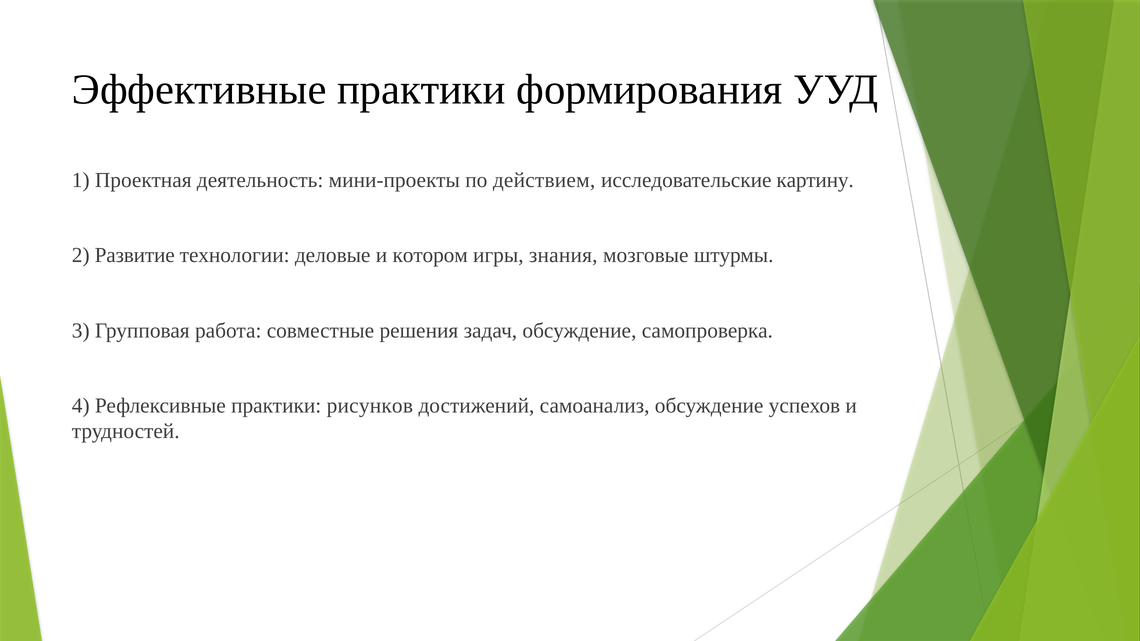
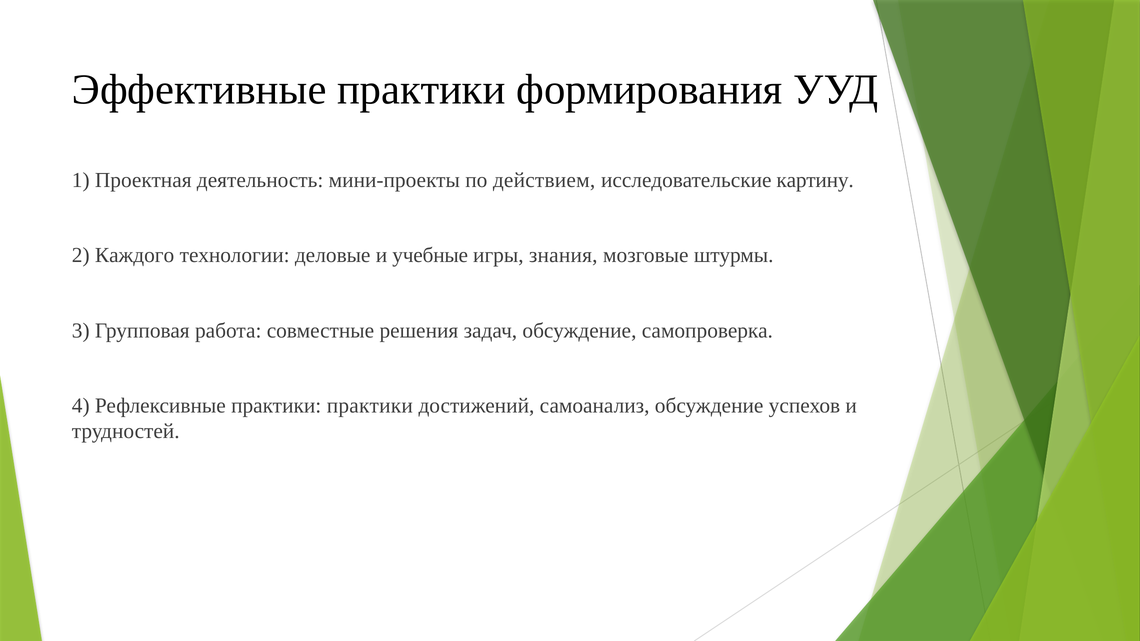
Развитие: Развитие -> Каждого (135, 256)
котором: котором -> учебные (430, 256)
практики рисунков: рисунков -> практики (370, 406)
